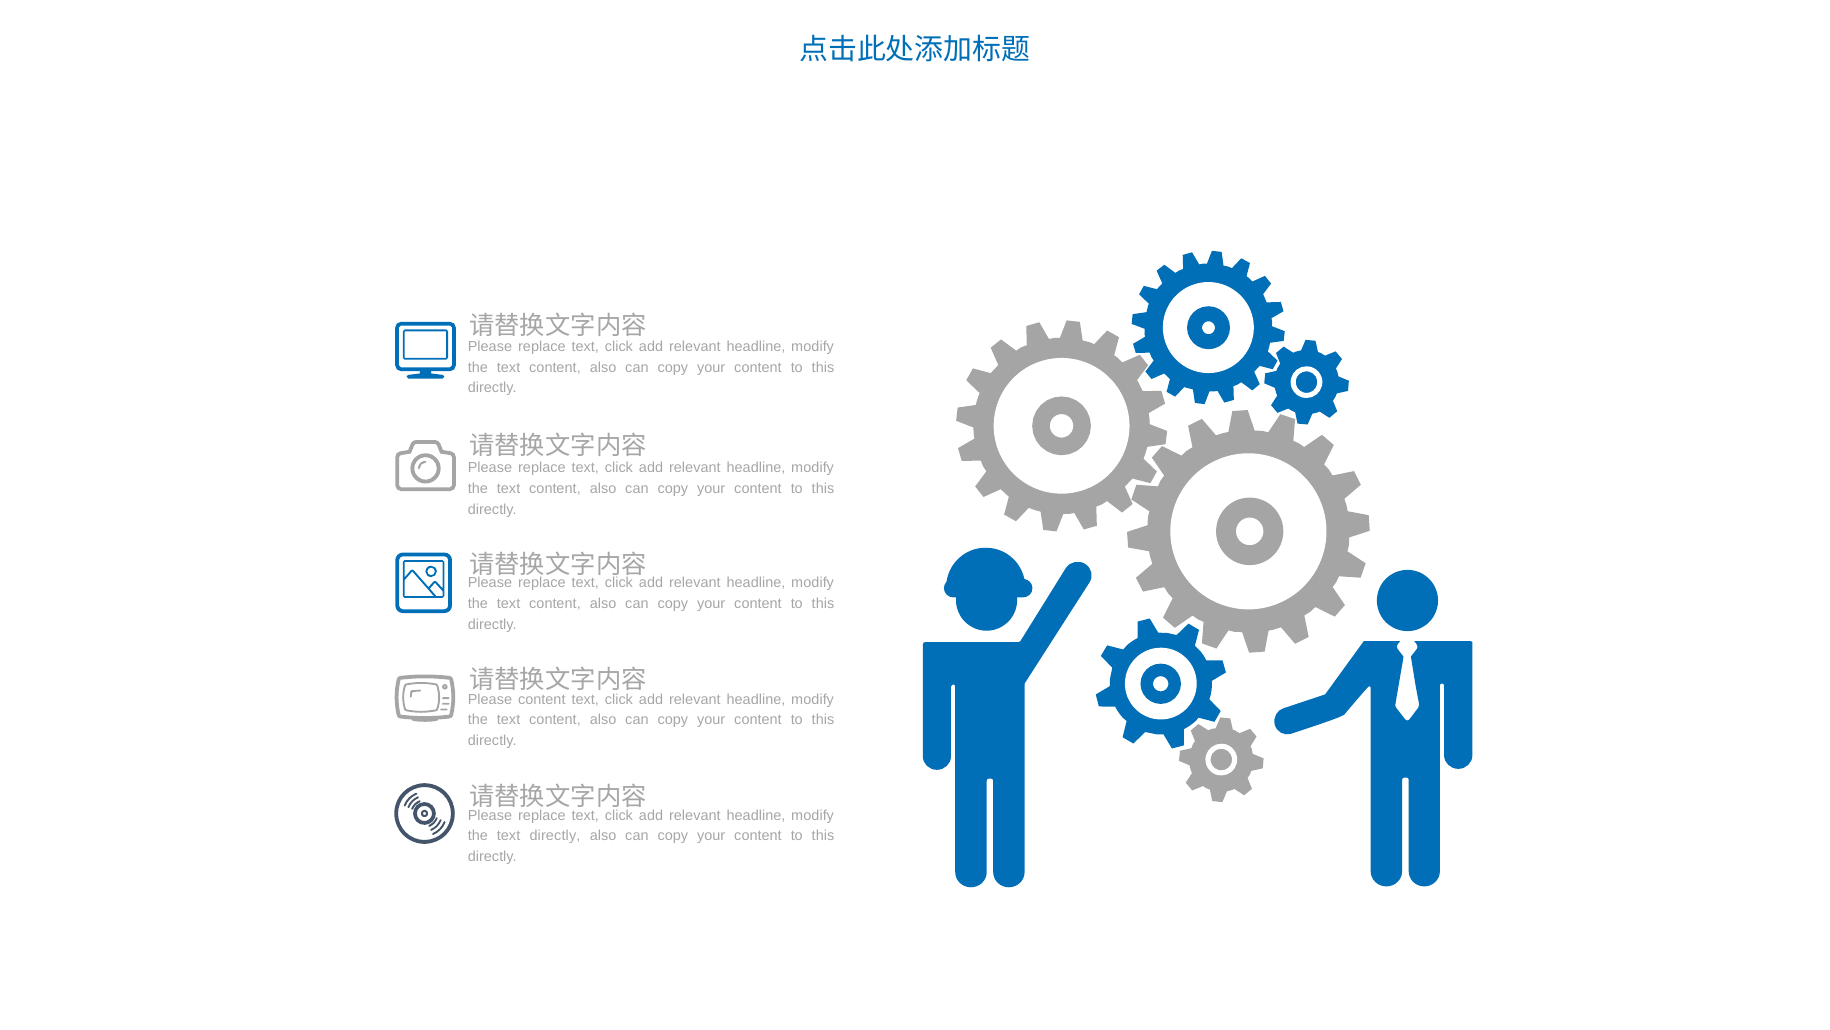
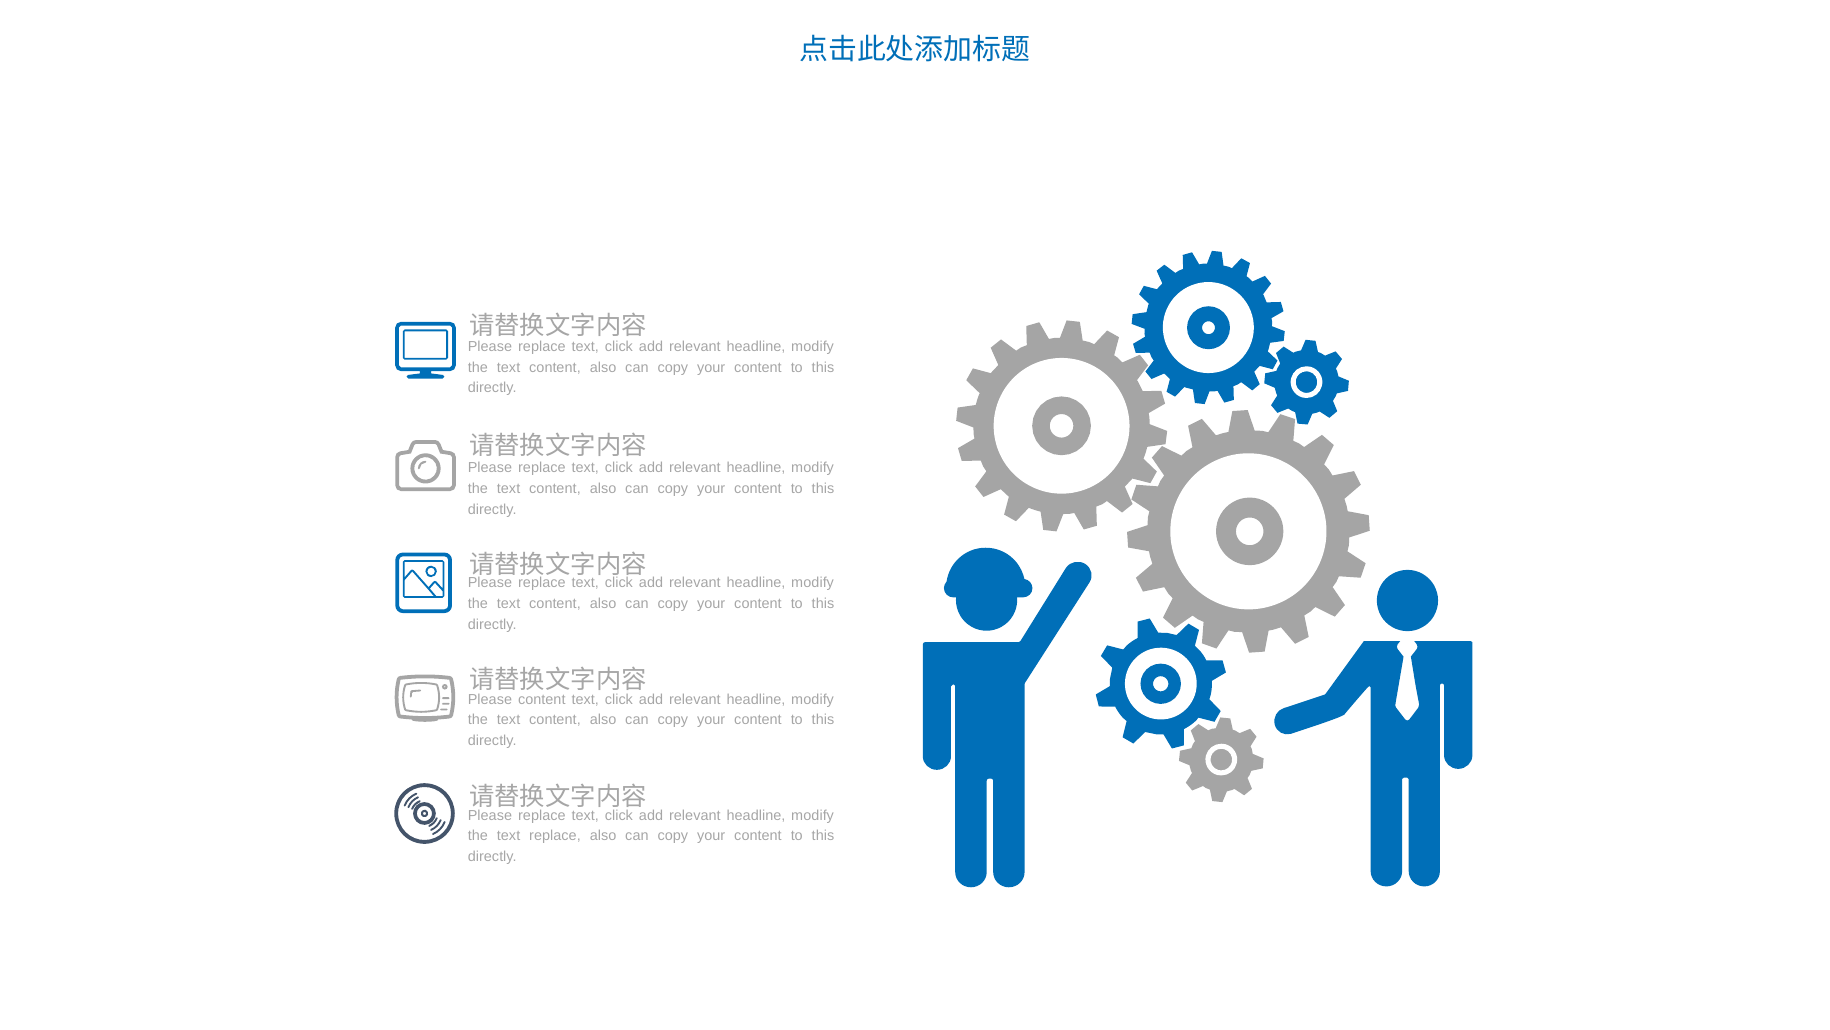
text directly: directly -> replace (555, 836)
